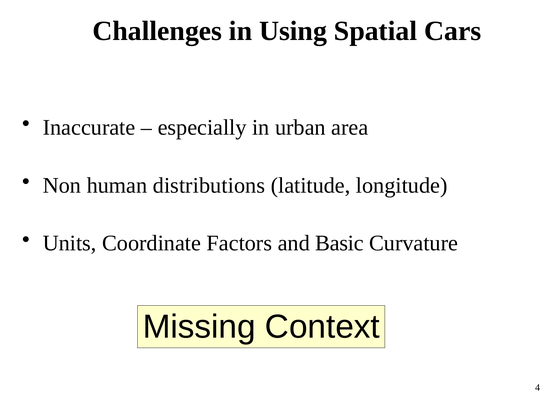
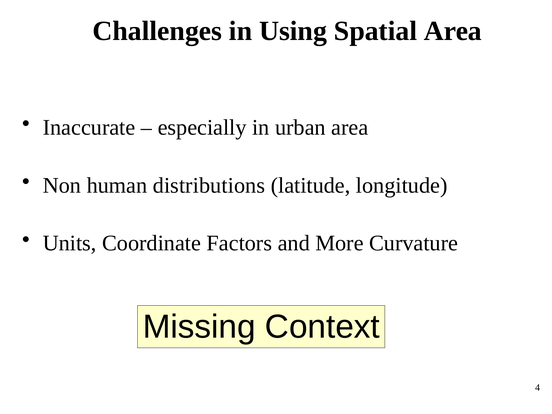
Spatial Cars: Cars -> Area (453, 31)
Basic: Basic -> More (339, 243)
